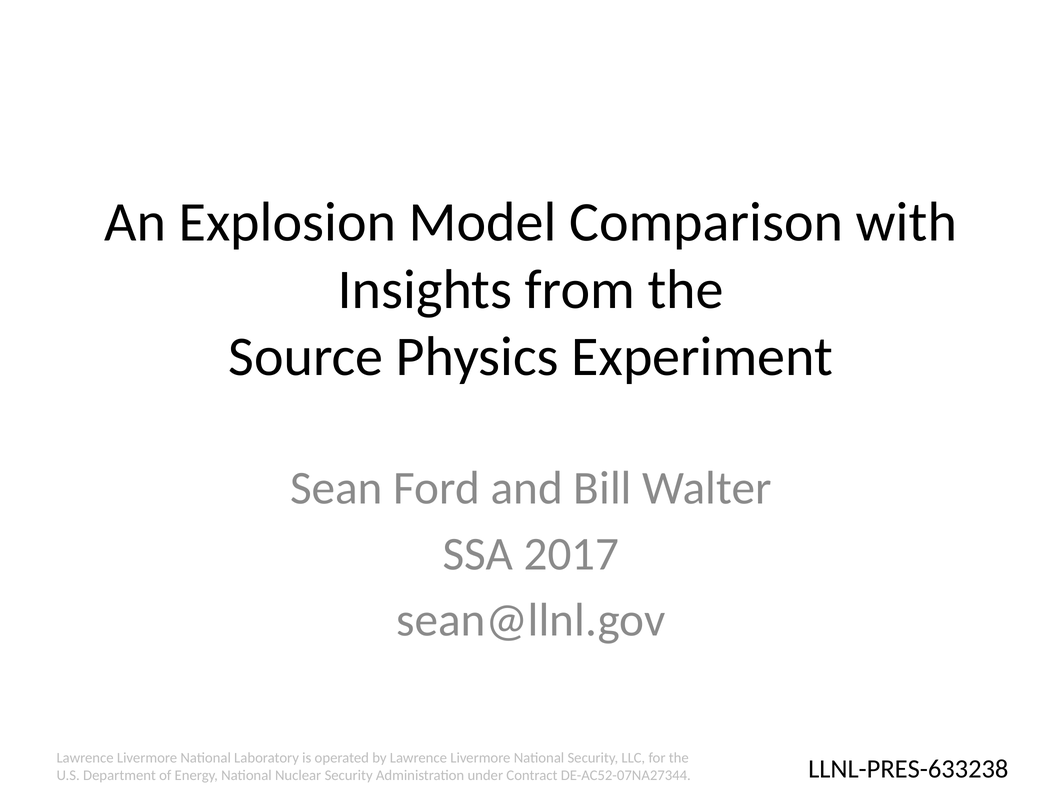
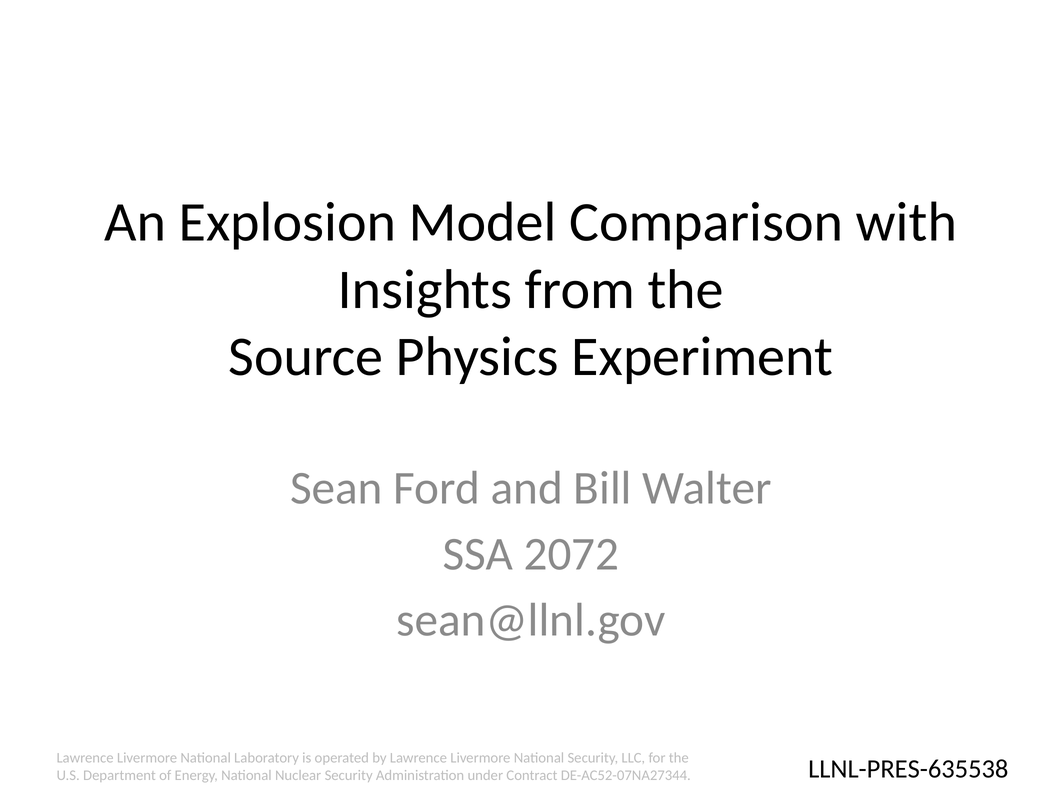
2017: 2017 -> 2072 (571, 554)
LLNL-PRES-633238: LLNL-PRES-633238 -> LLNL-PRES-635538 (908, 770)
